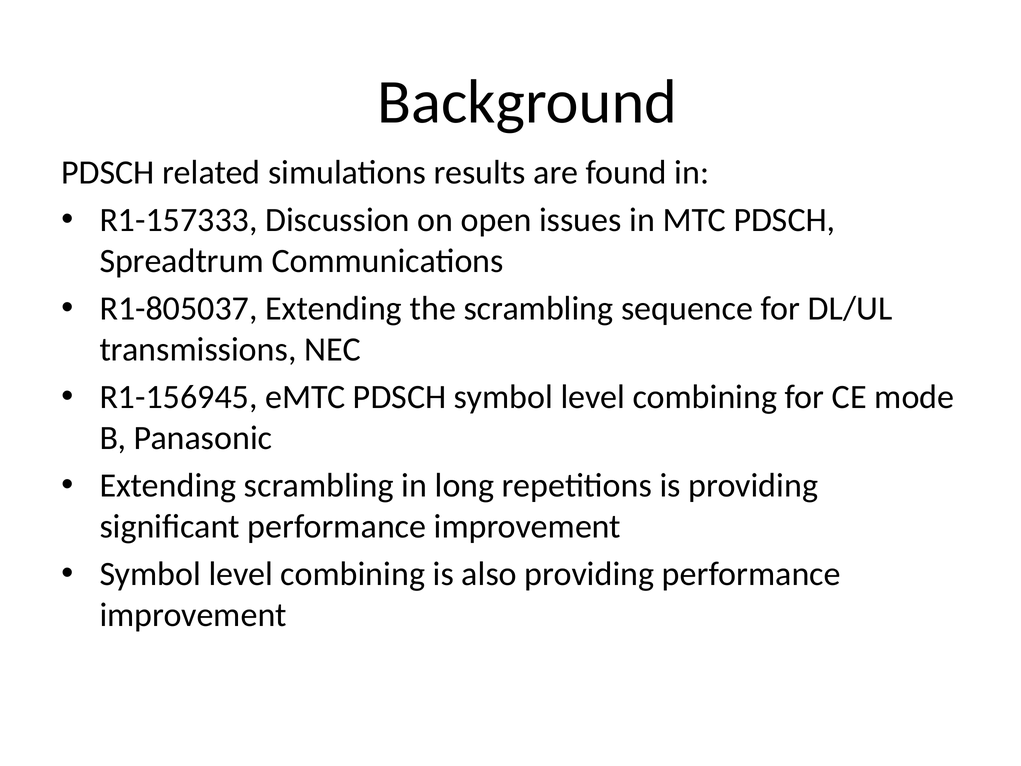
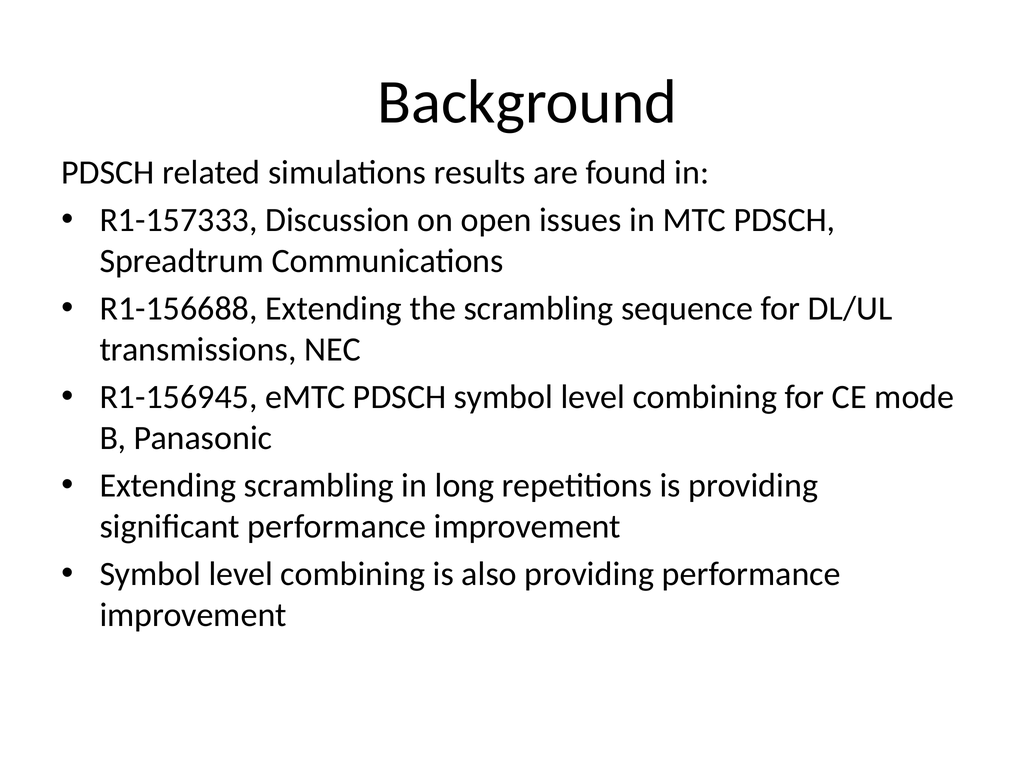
R1-805037: R1-805037 -> R1-156688 (179, 309)
